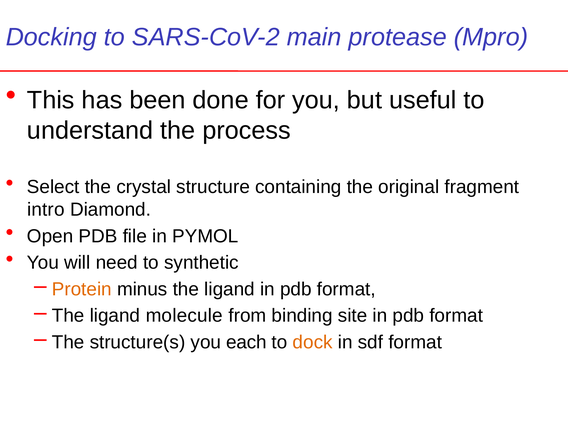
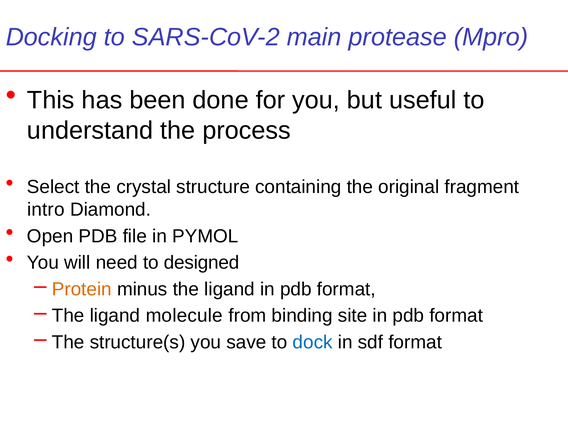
synthetic: synthetic -> designed (202, 263)
each: each -> save (246, 342)
dock colour: orange -> blue (313, 342)
